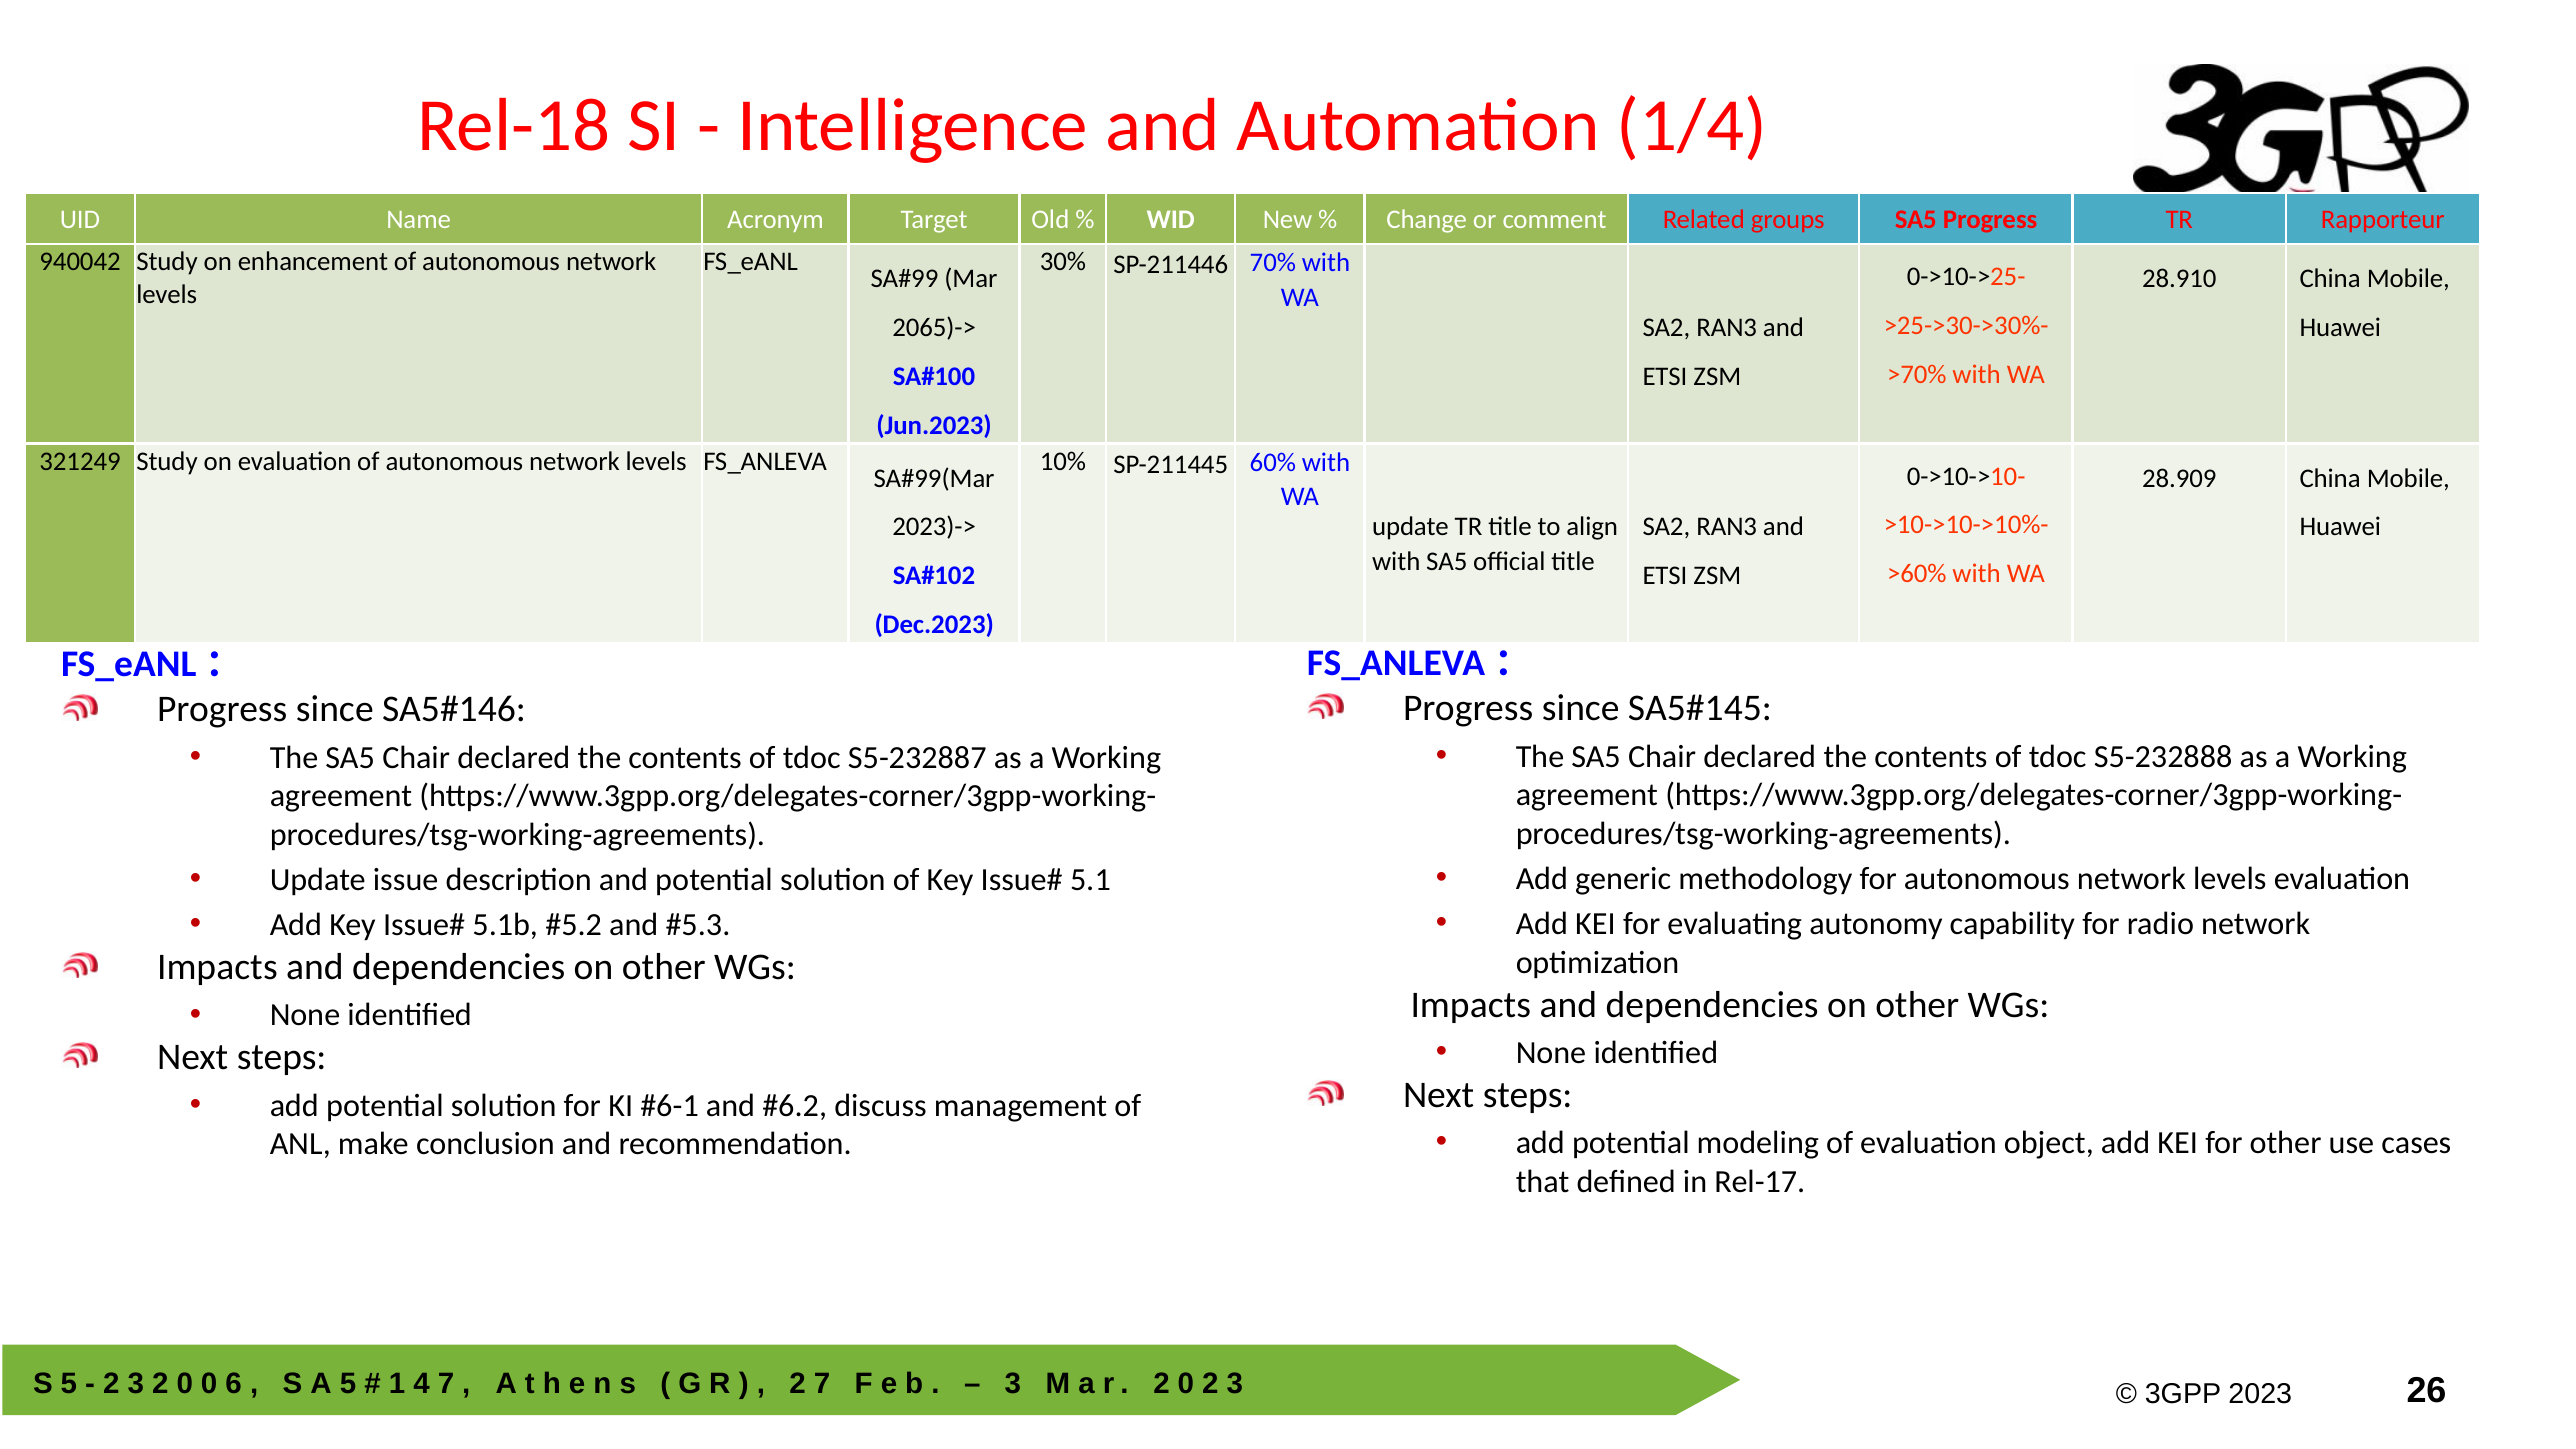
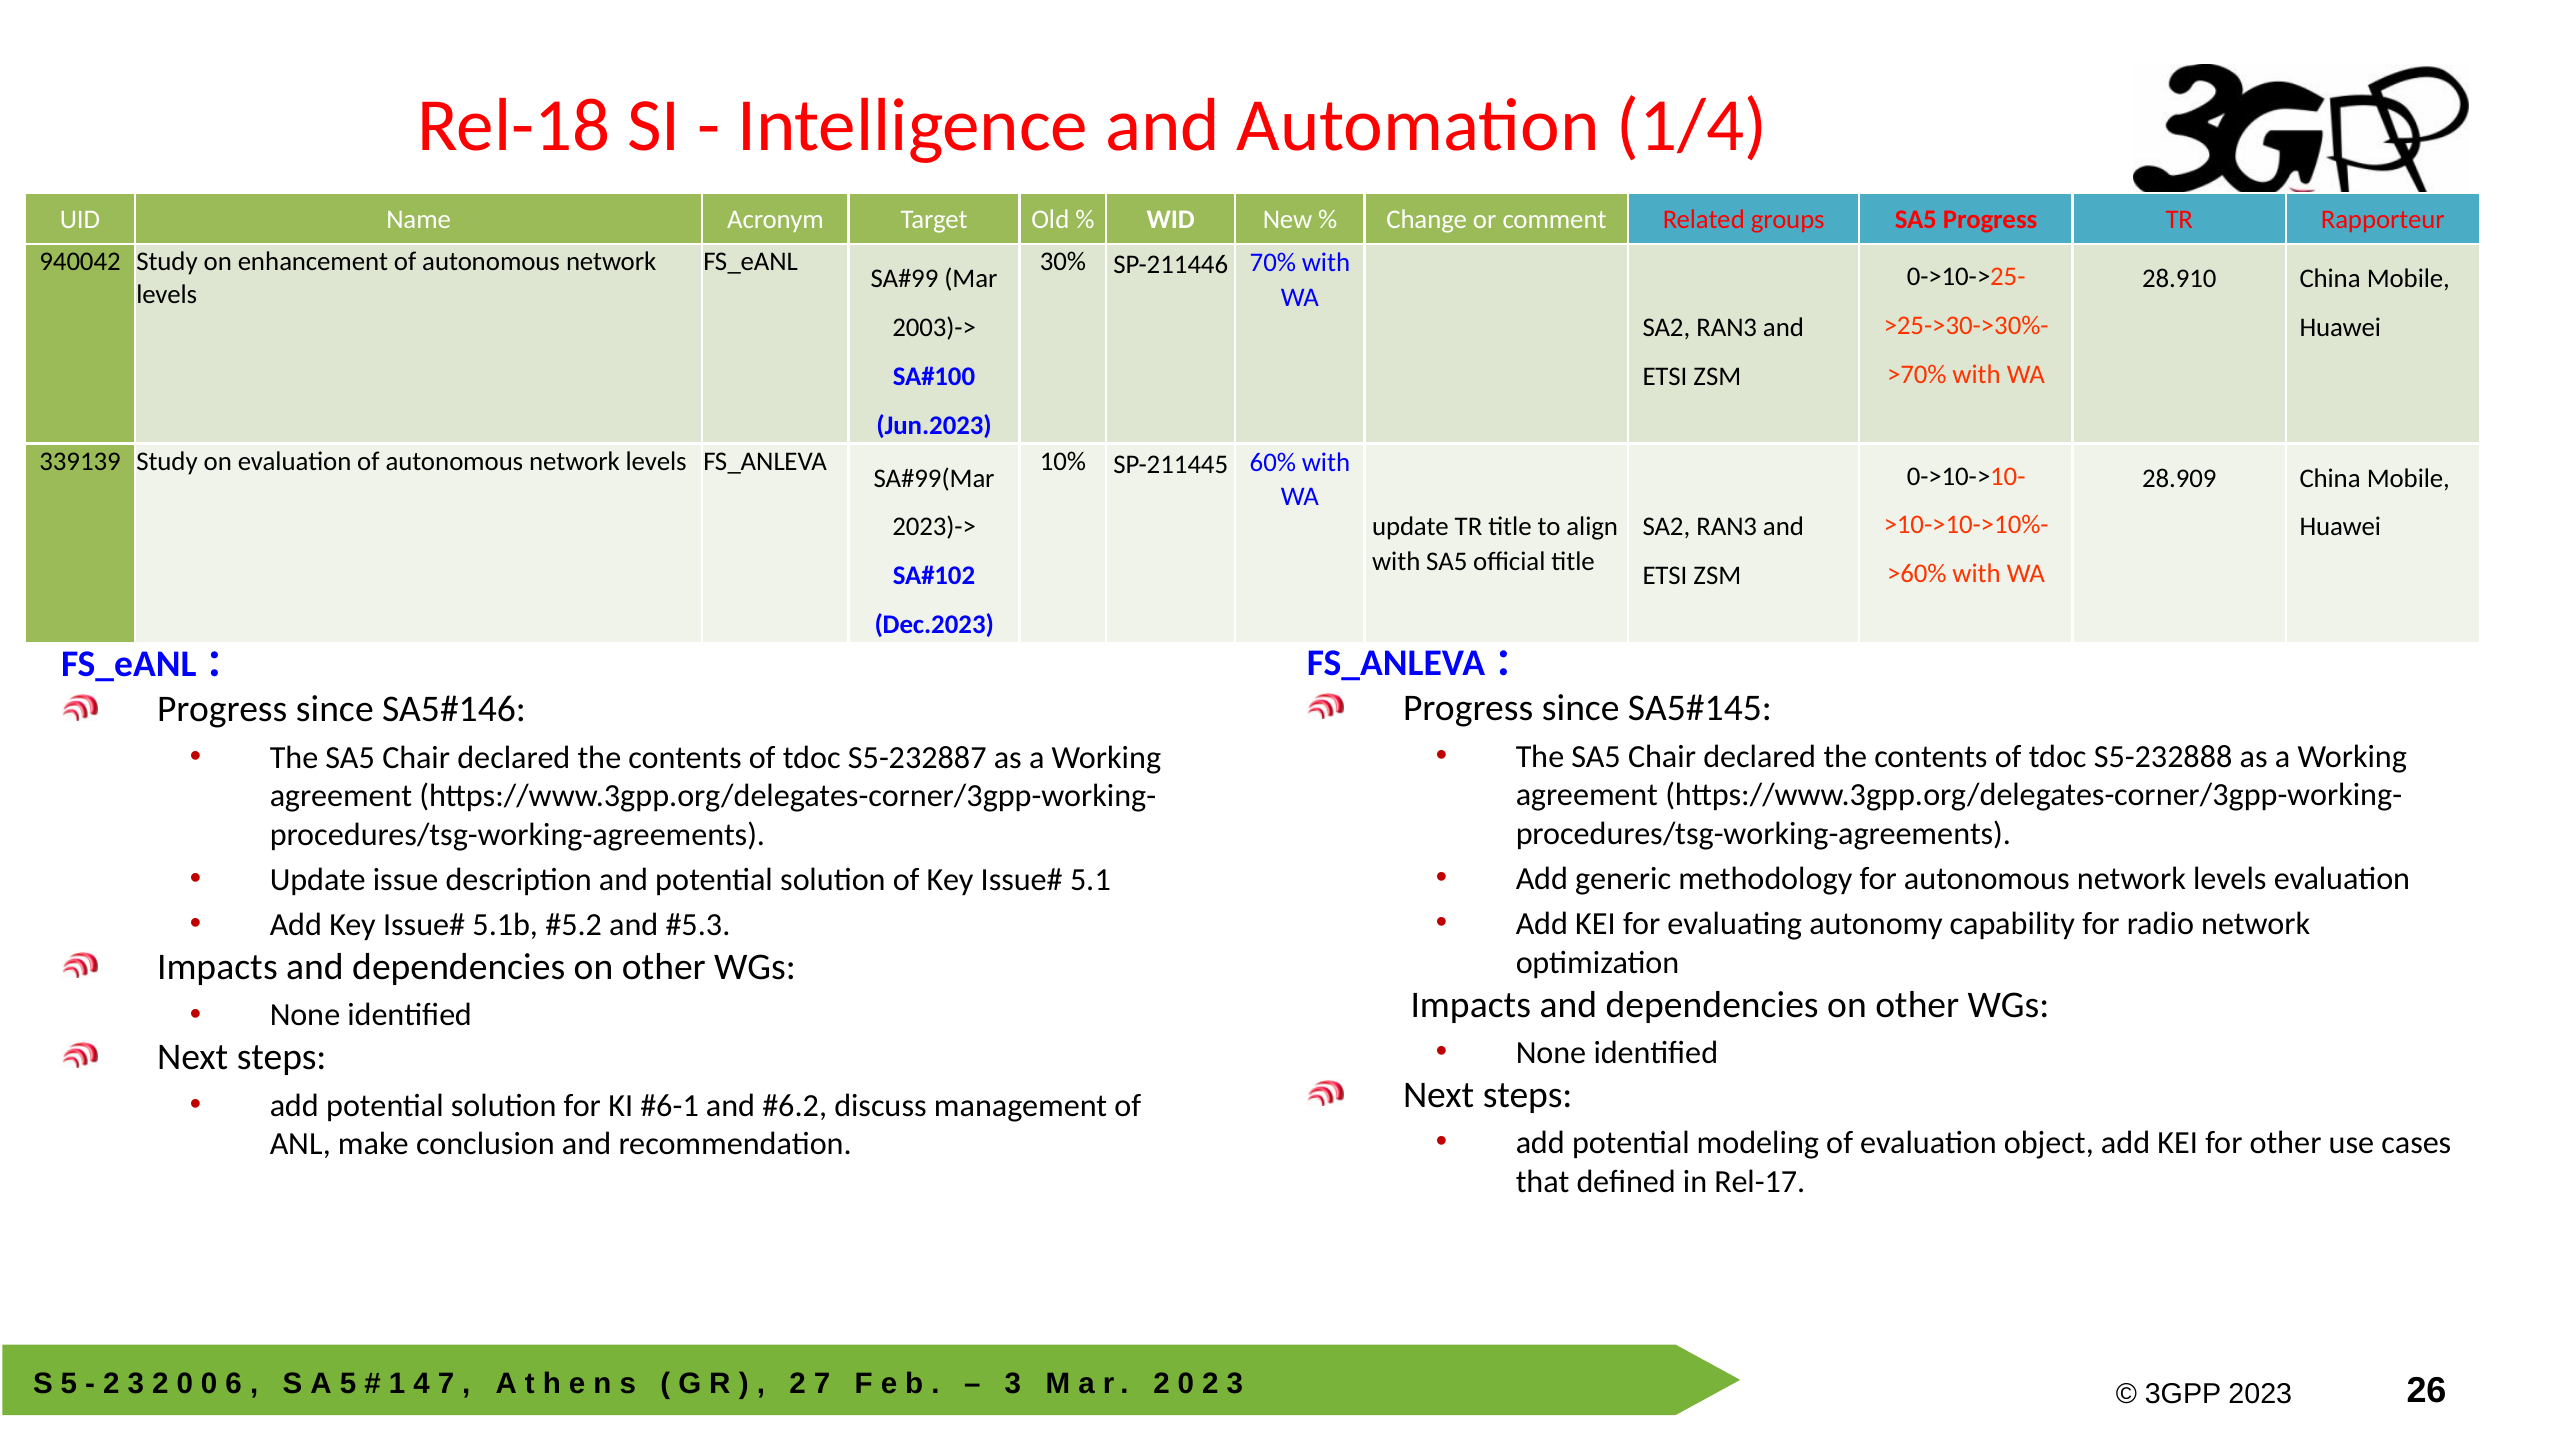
2065)->: 2065)-> -> 2003)-> (934, 328)
321249: 321249 -> 339139 (80, 461)
